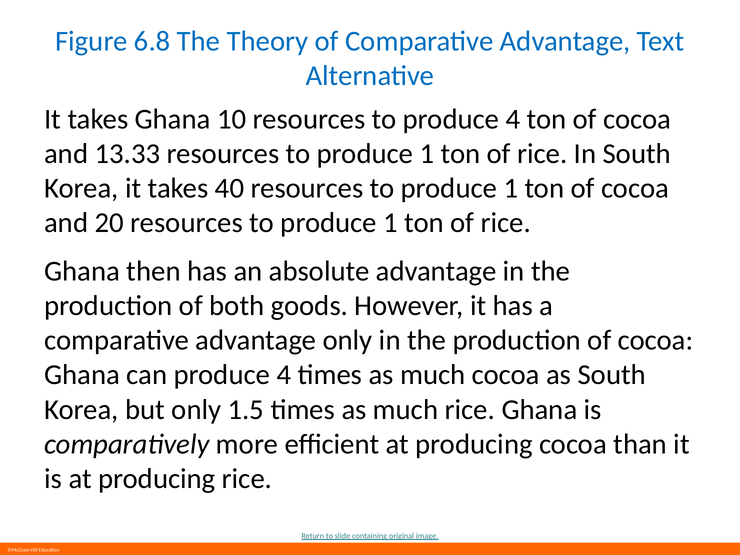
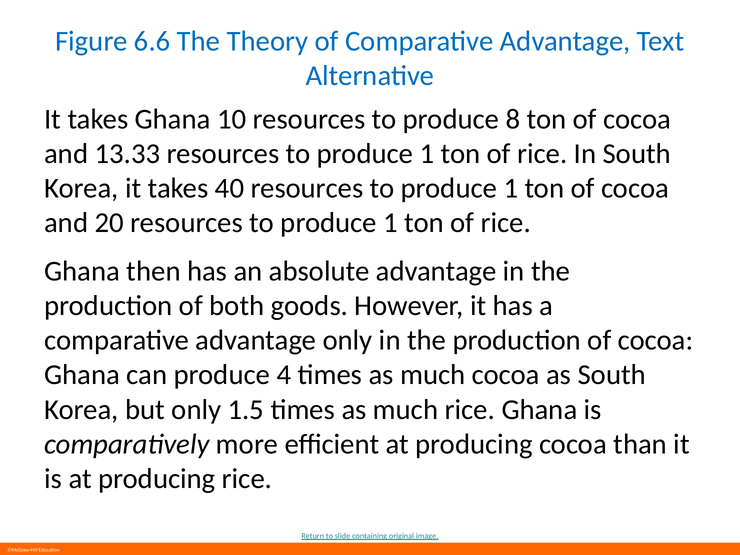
6.8: 6.8 -> 6.6 (152, 41)
to produce 4: 4 -> 8 (513, 119)
